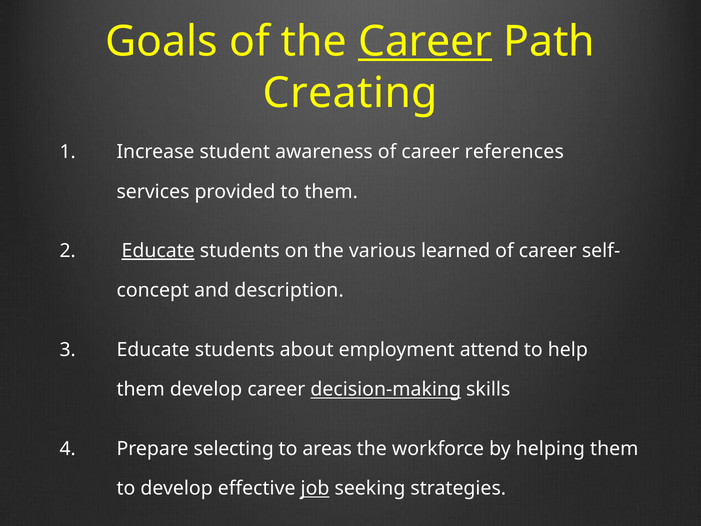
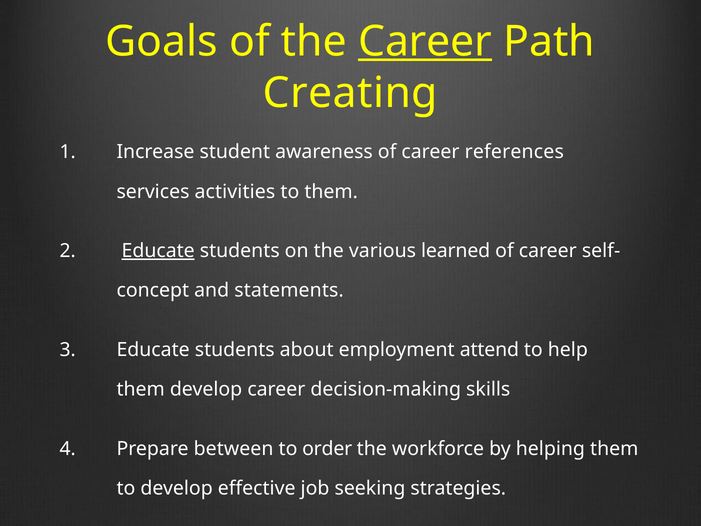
provided: provided -> activities (235, 192)
description: description -> statements (289, 290)
decision-making underline: present -> none (386, 389)
selecting: selecting -> between (234, 449)
areas: areas -> order (327, 449)
job underline: present -> none (315, 488)
